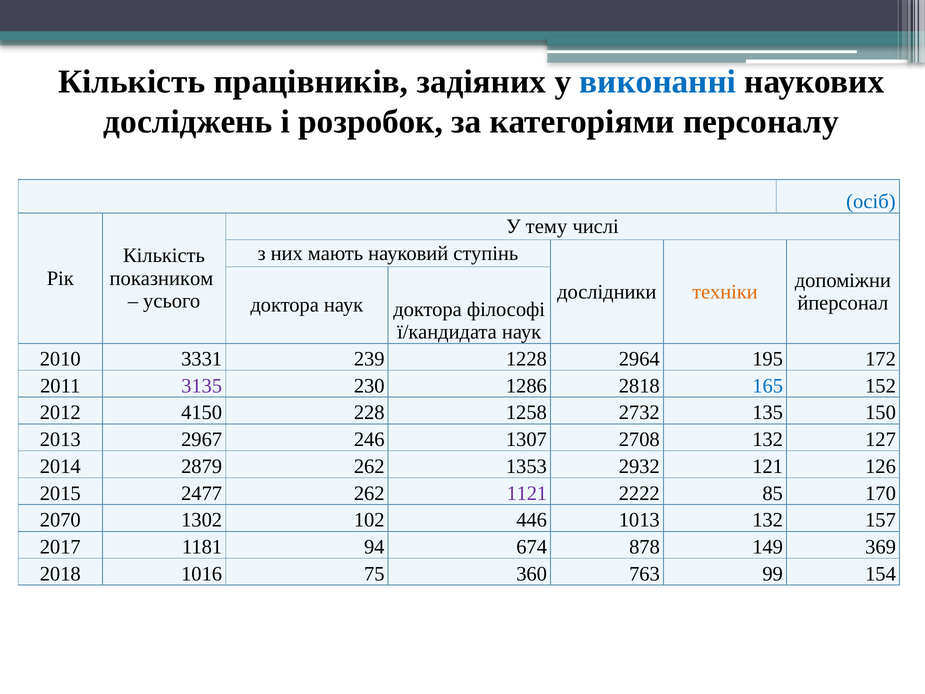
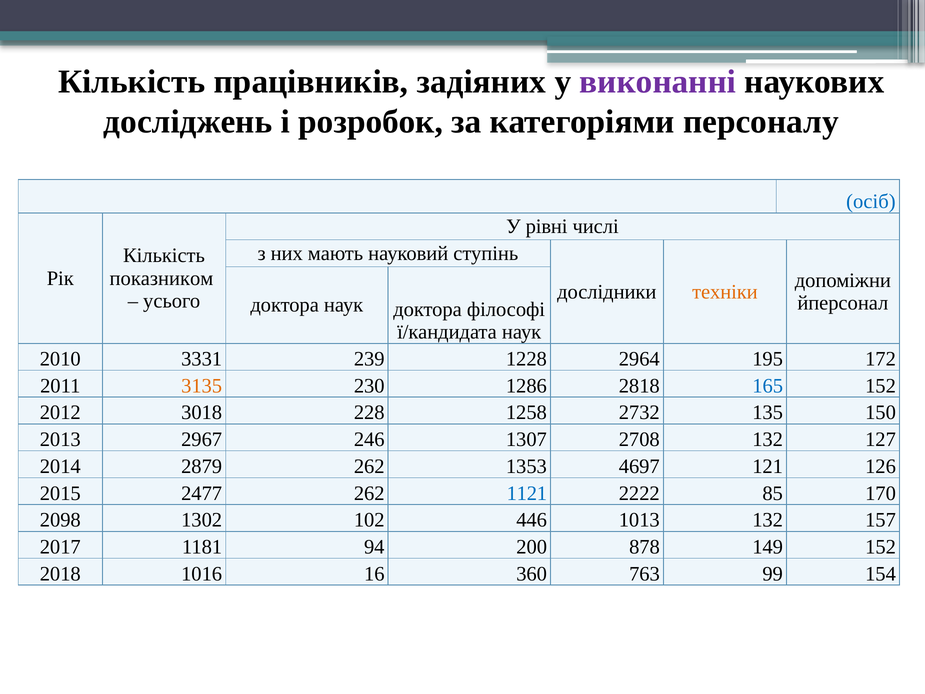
виконанні colour: blue -> purple (658, 81)
тему: тему -> рівні (547, 226)
3135 colour: purple -> orange (202, 386)
4150: 4150 -> 3018 (202, 413)
2932: 2932 -> 4697 (639, 466)
1121 colour: purple -> blue (527, 493)
2070: 2070 -> 2098 (60, 520)
674: 674 -> 200 (532, 547)
149 369: 369 -> 152 (881, 547)
75: 75 -> 16 (374, 574)
